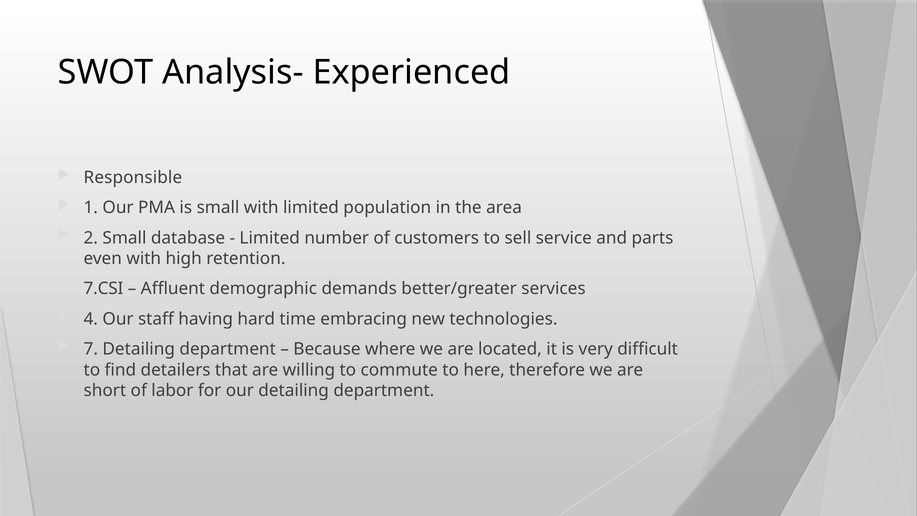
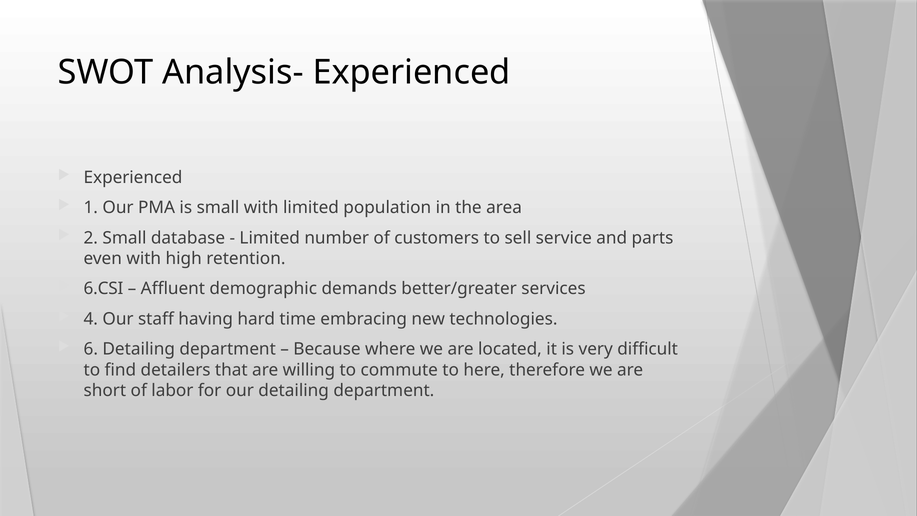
Responsible: Responsible -> Experienced (133, 177)
7.CSI: 7.CSI -> 6.CSI (104, 289)
7: 7 -> 6 (91, 349)
